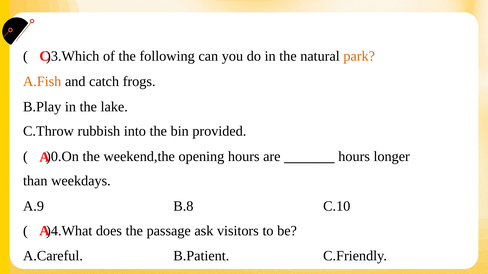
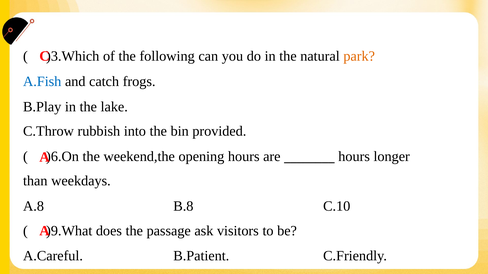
A.Fish colour: orange -> blue (42, 82)
)0.On: )0.On -> )6.On (63, 157)
A.9: A.9 -> A.8 (34, 206)
)4.What: )4.What -> )9.What (69, 231)
